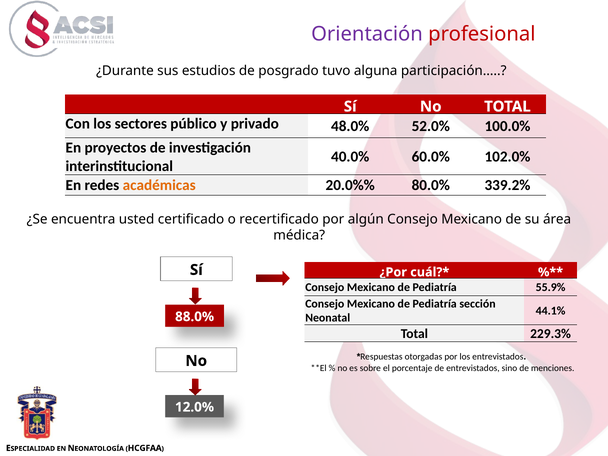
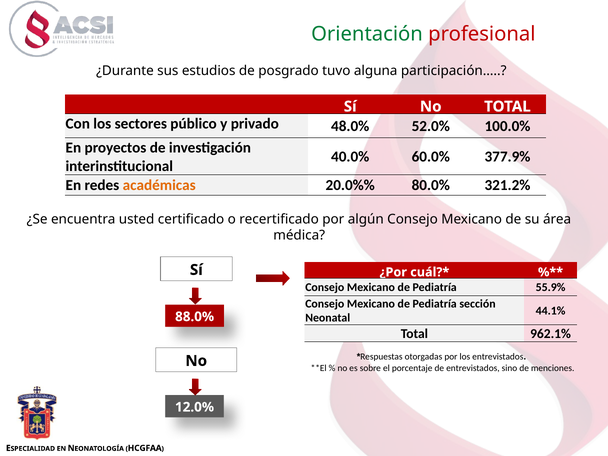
Orientación colour: purple -> green (367, 34)
102.0%: 102.0% -> 377.9% (507, 157)
339.2%: 339.2% -> 321.2% (507, 185)
229.3%: 229.3% -> 962.1% (551, 334)
